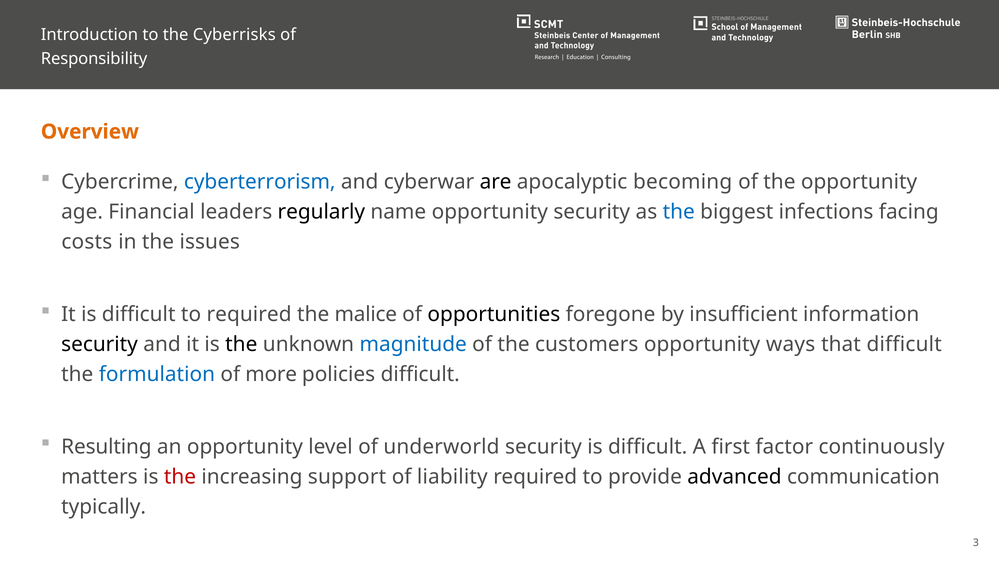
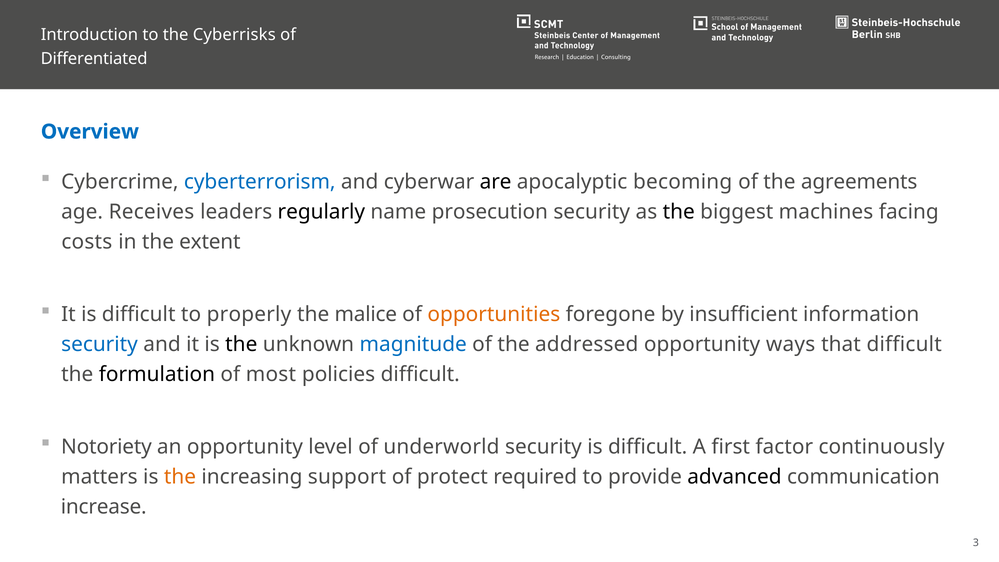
Responsibility: Responsibility -> Differentiated (94, 59)
Overview colour: orange -> blue (90, 132)
the opportunity: opportunity -> agreements (859, 182)
Financial: Financial -> Receives (151, 212)
name opportunity: opportunity -> prosecution (490, 212)
the colour: blue -> black (679, 212)
infections: infections -> machines (826, 212)
issues: issues -> extent (210, 242)
to required: required -> properly (249, 314)
opportunities colour: black -> orange (494, 314)
security colour: black -> blue (100, 344)
customers: customers -> addressed (587, 344)
formulation colour: blue -> black (157, 374)
more: more -> most (271, 374)
Resulting: Resulting -> Notoriety (106, 447)
the colour: red -> orange (180, 477)
liability: liability -> protect (452, 477)
typically: typically -> increase (104, 507)
